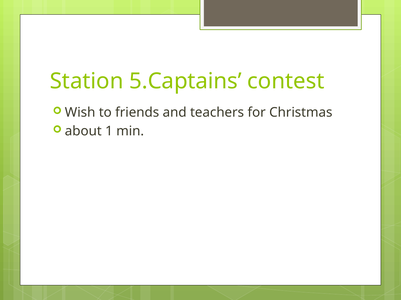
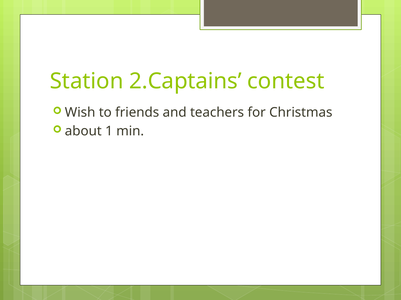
5.Captains: 5.Captains -> 2.Captains (185, 81)
